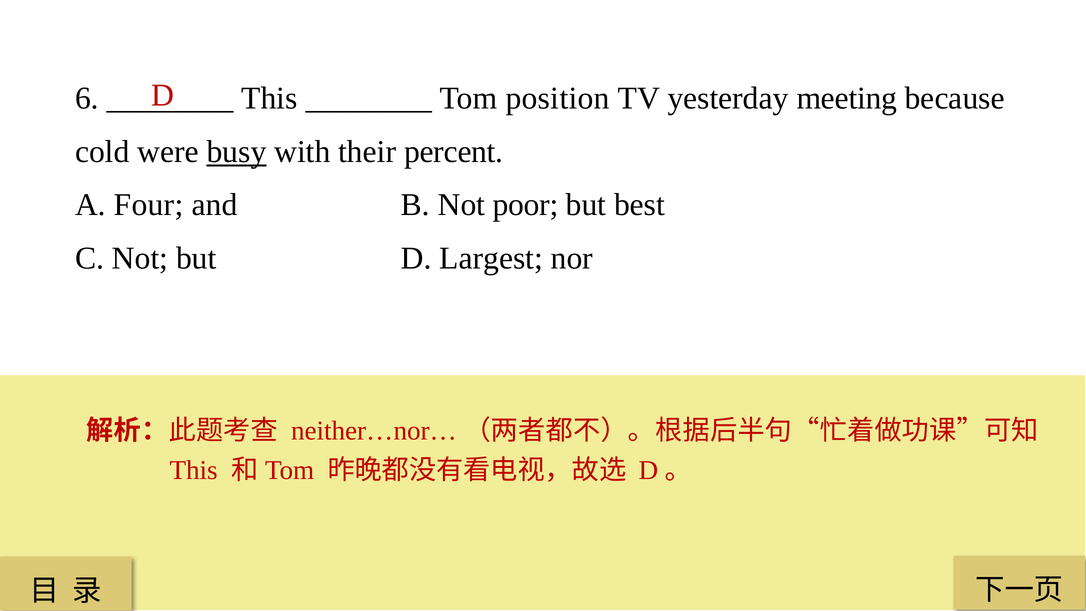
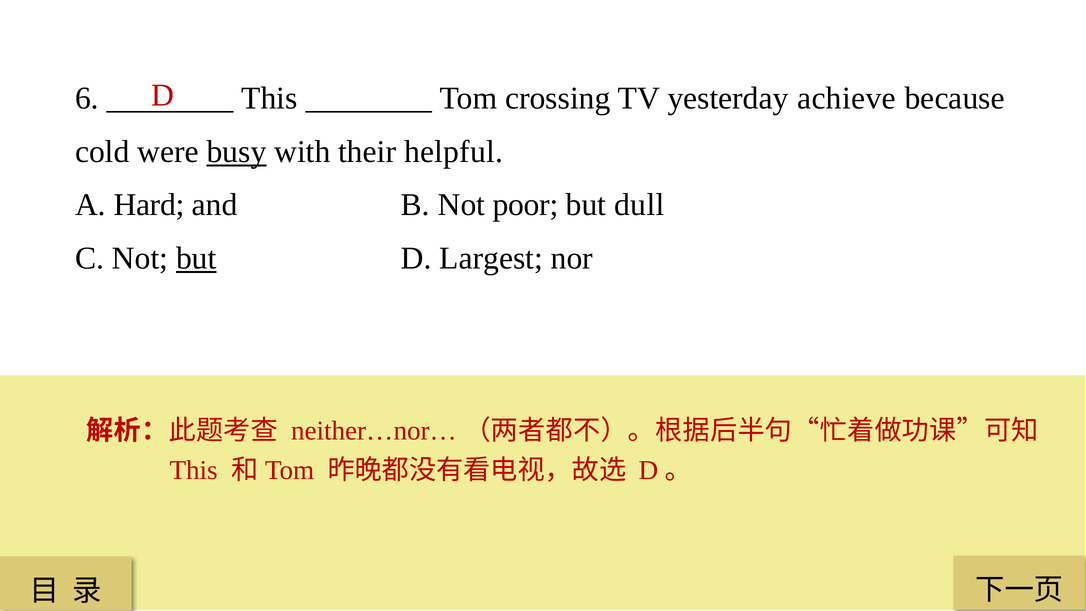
position: position -> crossing (558, 99)
meeting: meeting -> achieve (846, 99)
percent: percent -> helpful (454, 152)
Four: Four -> Hard (149, 205)
best: best -> dull (639, 205)
but underline: none -> present (196, 258)
